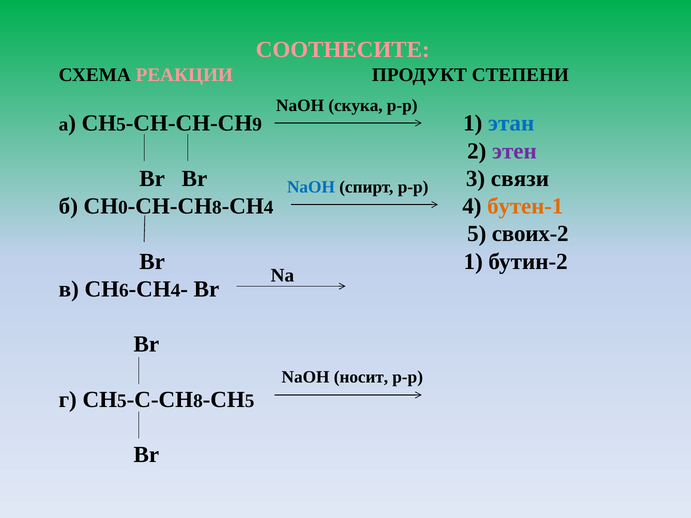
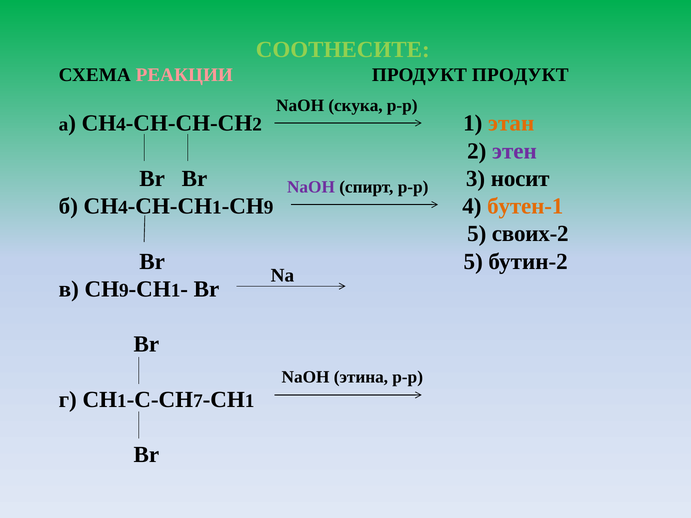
СООТНЕСИТЕ colour: pink -> light green (343, 50)
ПРОДУКТ СТЕПЕНИ: СТЕПЕНИ -> ПРОДУКТ (520, 75)
5: 5 -> 4 (121, 125)
9: 9 -> 2 (257, 125)
этан colour: blue -> orange (511, 123)
связи: связи -> носит (520, 179)
NaOH colour: blue -> purple (311, 187)
0: 0 -> 4 (123, 208)
8: 8 -> 1 (217, 208)
4: 4 -> 9 (269, 208)
Вr 1: 1 -> 5 (473, 262)
6: 6 -> 9 (124, 290)
4: 4 -> 1 (176, 290)
носит: носит -> этина (361, 377)
5: 5 -> 1 (122, 401)
8: 8 -> 7 (198, 401)
5: 5 -> 1 (250, 401)
